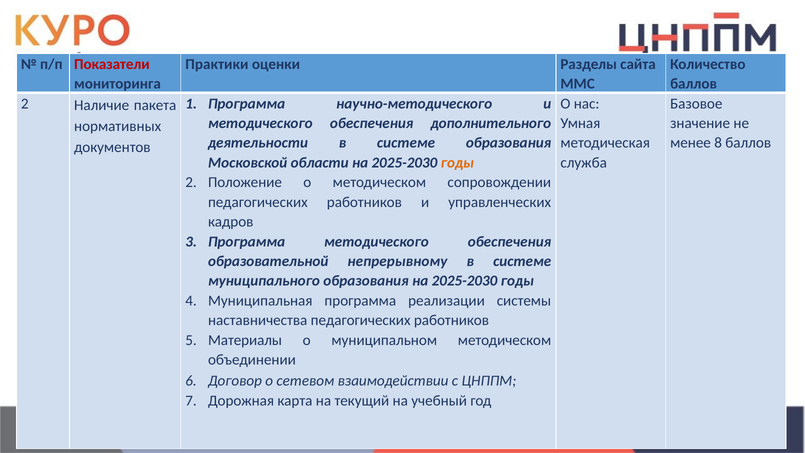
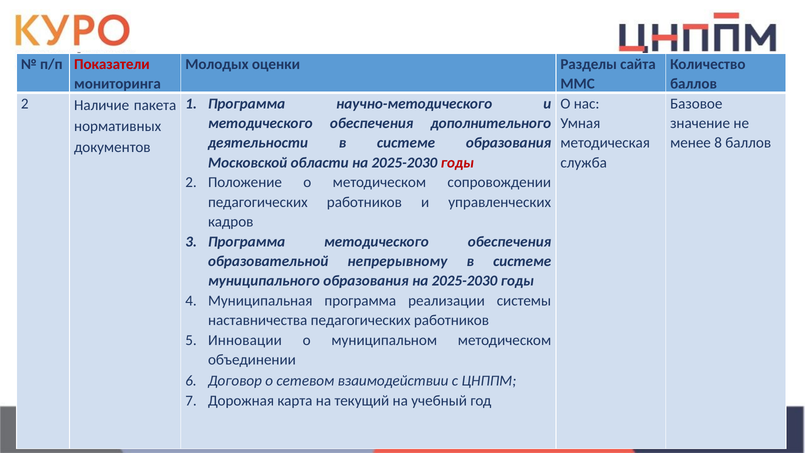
Практики: Практики -> Молодых (217, 64)
годы colour: orange -> red (457, 163)
Материалы: Материалы -> Инновации (245, 340)
